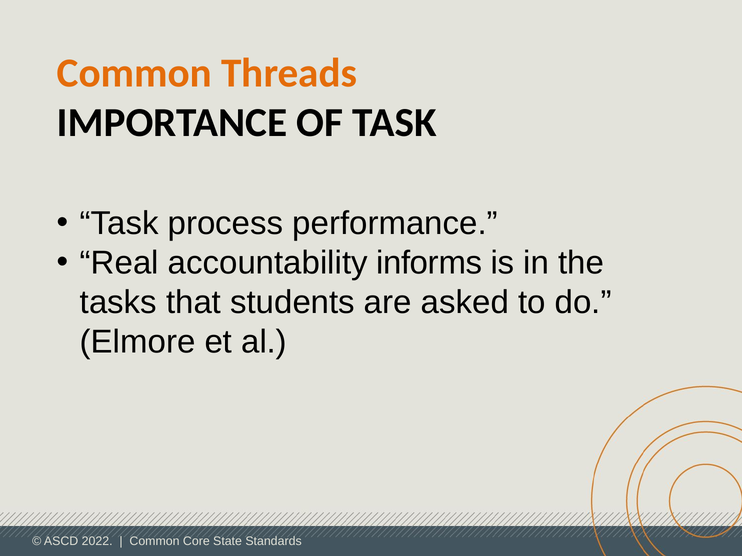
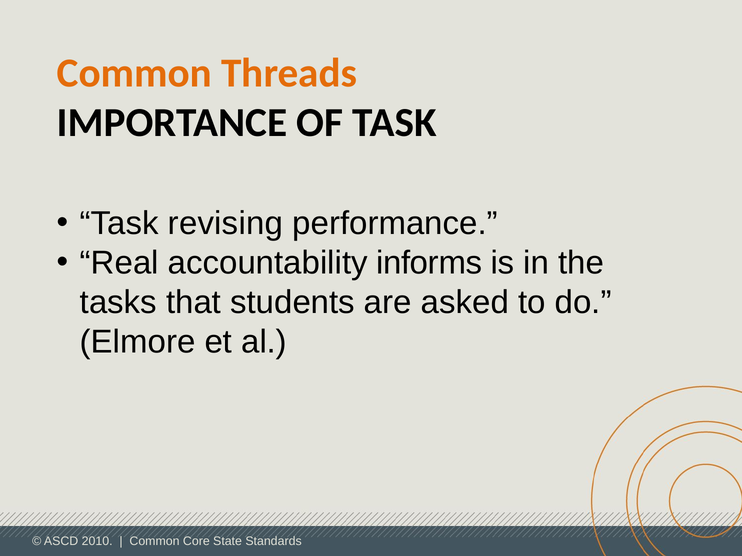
process: process -> revising (225, 224)
2022: 2022 -> 2010 (97, 541)
